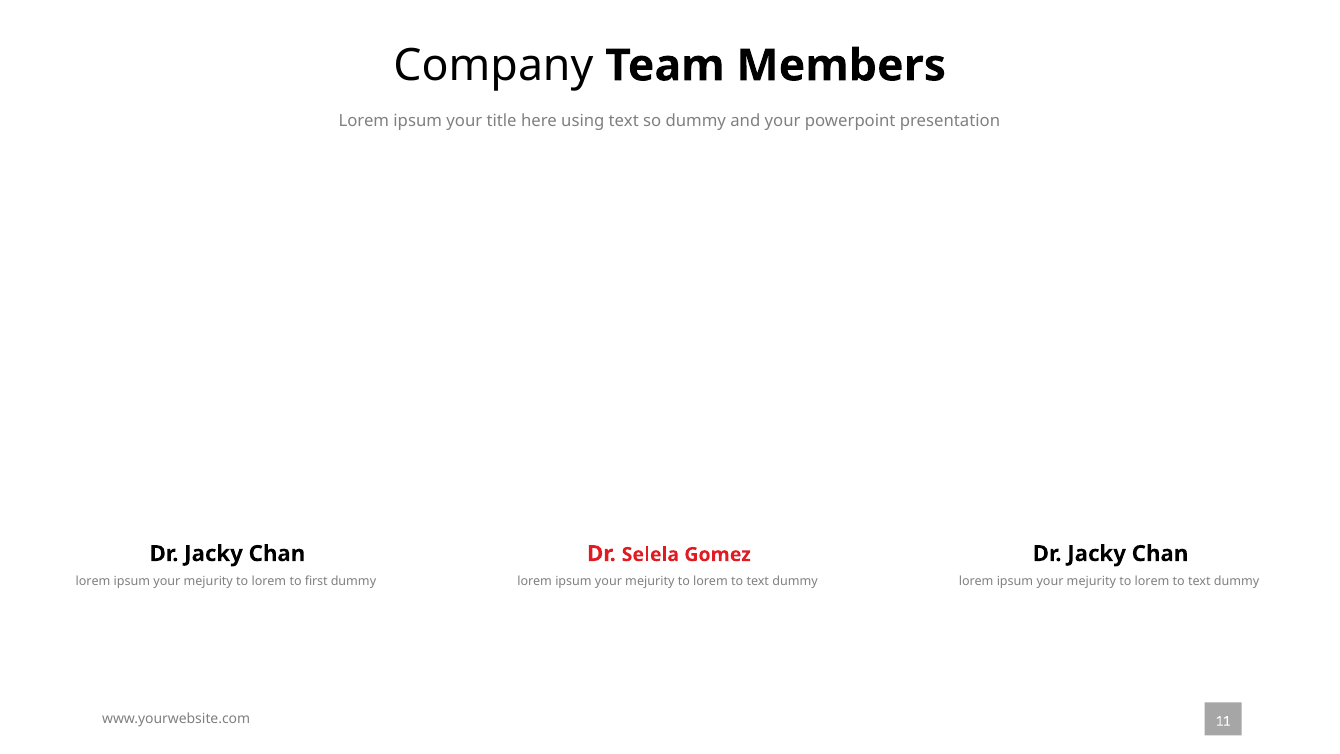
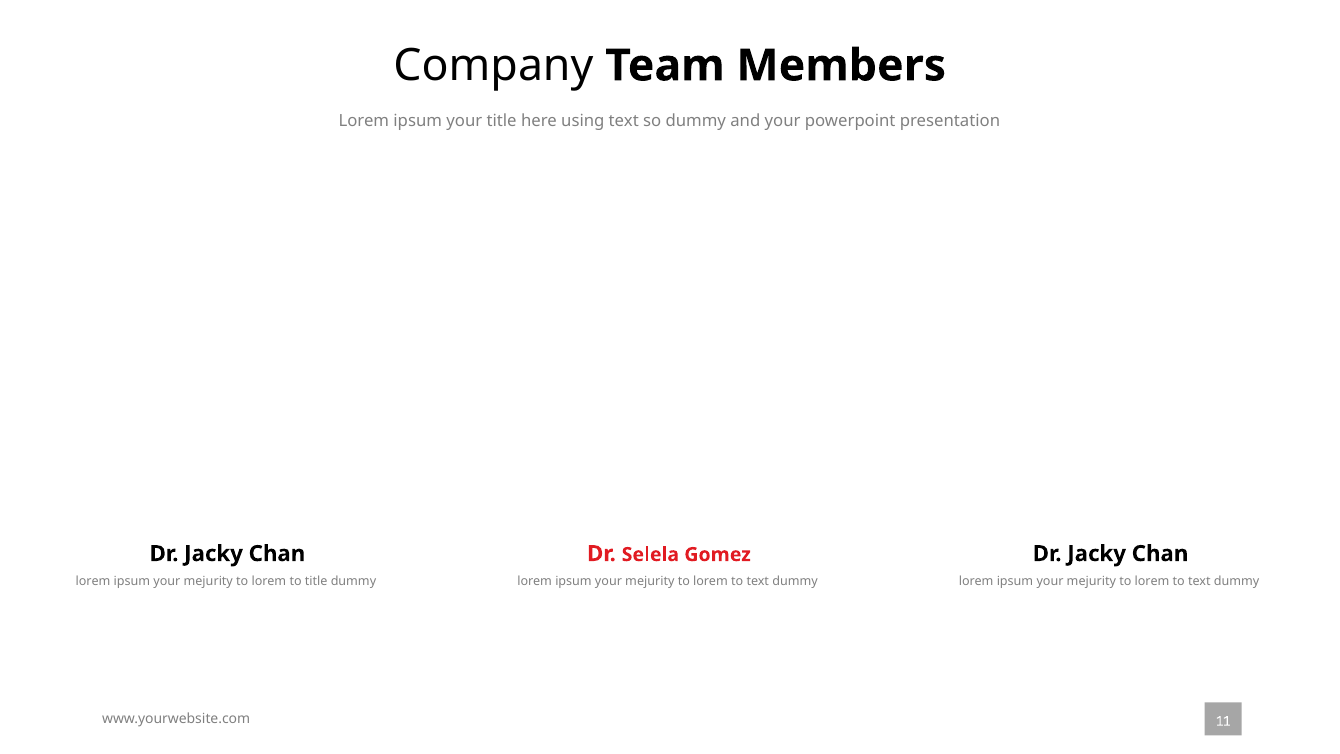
to first: first -> title (316, 581)
